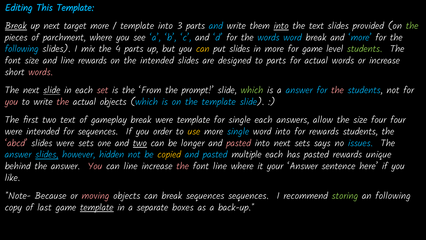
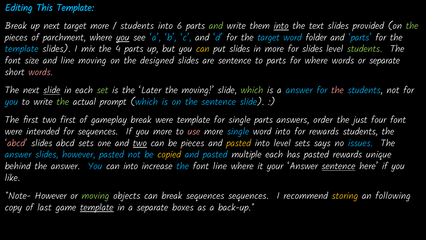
Break underline: present -> none (16, 26)
template: template -> students (137, 26)
3: 3 -> 6 (180, 26)
and colour: light blue -> light green (216, 26)
you underline: none -> present (123, 37)
the words: words -> target (269, 37)
word break: break -> folder (316, 37)
and more: more -> parts (360, 37)
following: following -> template (22, 49)
for game: game -> slides (312, 49)
line rewards: rewards -> moving (92, 61)
the intended: intended -> designed (157, 61)
are designed: designed -> sentence (235, 61)
for actual: actual -> where (316, 61)
or increase: increase -> separate (385, 61)
set colour: pink -> light green (103, 90)
From: From -> Later (150, 90)
the prompt: prompt -> moving (198, 90)
you colour: pink -> light blue (11, 102)
the colour: pink -> light green (63, 102)
actual objects: objects -> prompt (113, 102)
the template: template -> sentence (219, 102)
two text: text -> first (68, 120)
single each: each -> parts (264, 120)
allow: allow -> order (323, 120)
the size: size -> just (360, 120)
four four: four -> font (398, 120)
you order: order -> more (163, 131)
use colour: yellow -> pink (194, 131)
slides were: were -> abcd (65, 143)
be longer: longer -> pieces (193, 143)
pasted colour: pink -> yellow (239, 143)
into next: next -> level (282, 143)
slides underline: present -> none (47, 155)
however hidden: hidden -> pasted (112, 155)
You colour: pink -> light blue (95, 166)
can line: line -> into (131, 166)
the colour: pink -> light blue (183, 166)
sentence underline: none -> present (339, 166)
Because: Because -> However (51, 196)
moving colour: pink -> light green (96, 196)
storing colour: light green -> yellow (345, 196)
